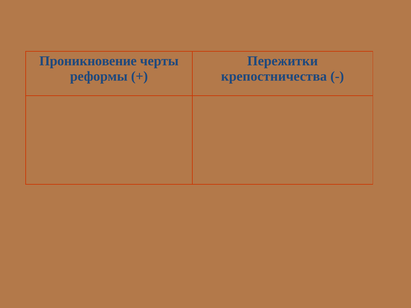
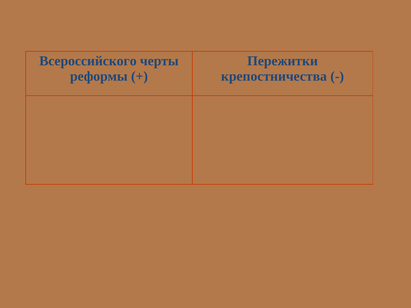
Проникновение: Проникновение -> Всероссийского (88, 61)
